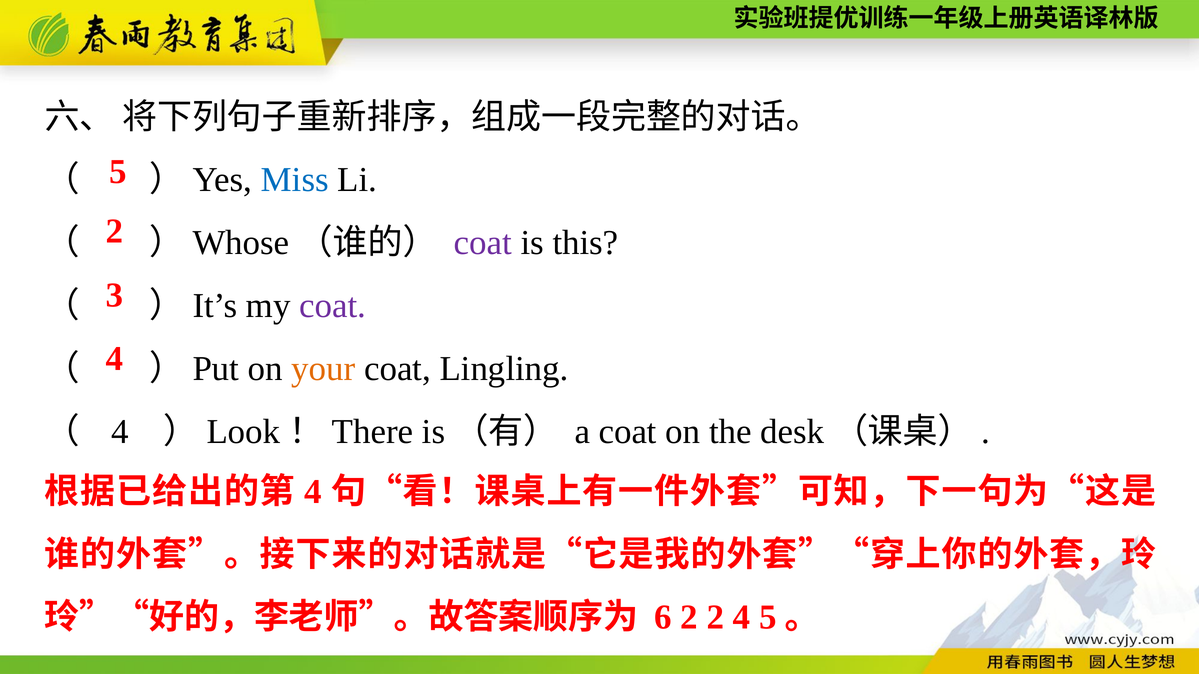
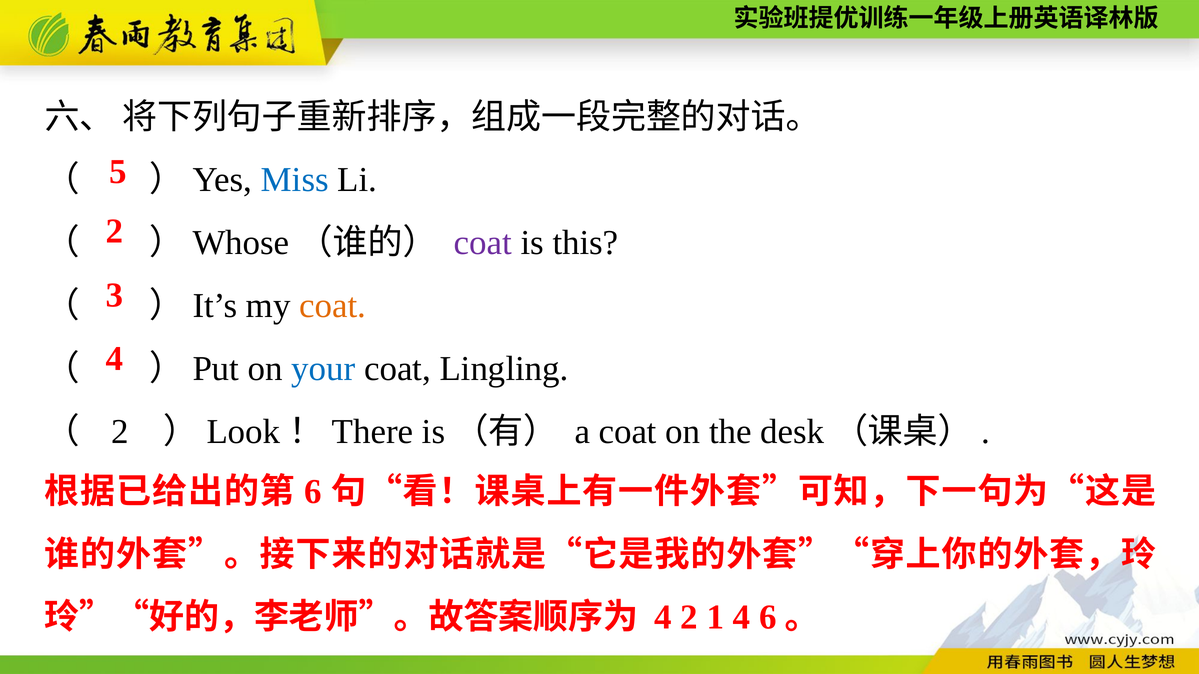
coat colour: purple -> orange (333, 306)
your colour: orange -> blue (323, 369)
4: 4 -> 2 (120, 432)
4: 4 -> 6 (313, 492)
6: 6 -> 4 (663, 618)
2 2: 2 -> 1 (715, 618)
4 5: 5 -> 6 (768, 618)
